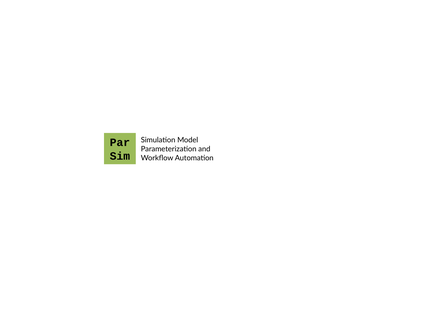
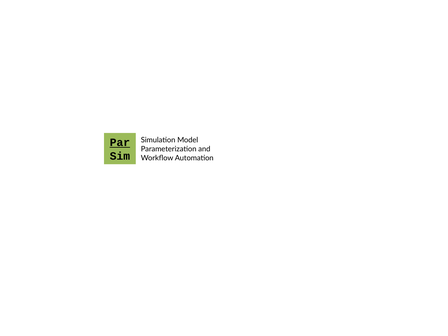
Par underline: none -> present (120, 143)
